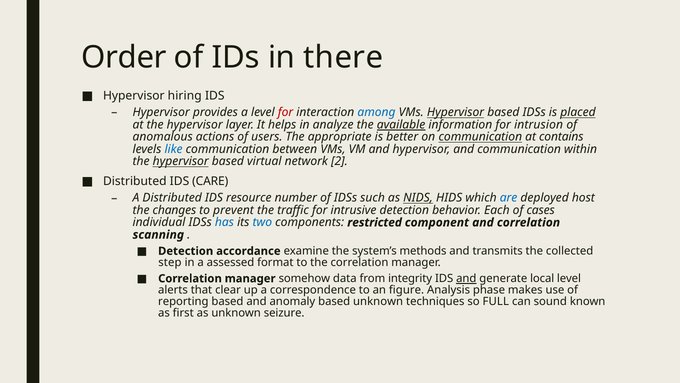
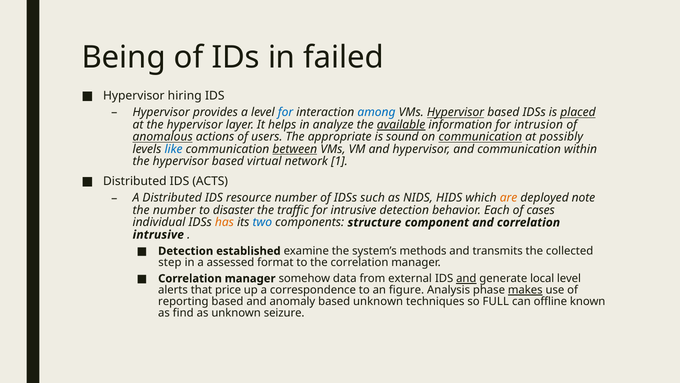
Order: Order -> Being (124, 57)
there: there -> failed (344, 57)
for colour: red -> blue (286, 112)
anomalous underline: none -> present (163, 137)
better: better -> sound (402, 137)
contains: contains -> possibly (561, 137)
between underline: none -> present (295, 149)
hypervisor underline: present -> none (181, 161)
2: 2 -> 1 (339, 161)
CARE: CARE -> ACTS (210, 181)
NIDS underline: present -> none (418, 198)
are colour: blue -> orange (509, 198)
host: host -> note (583, 198)
the changes: changes -> number (174, 210)
prevent: prevent -> disaster (234, 210)
has colour: blue -> orange (224, 222)
restricted: restricted -> structure (374, 222)
scanning: scanning -> intrusive (158, 234)
accordance: accordance -> established (248, 251)
integrity: integrity -> external (410, 278)
clear: clear -> price (228, 290)
makes underline: none -> present (525, 290)
sound: sound -> offline (550, 301)
first: first -> find (183, 313)
